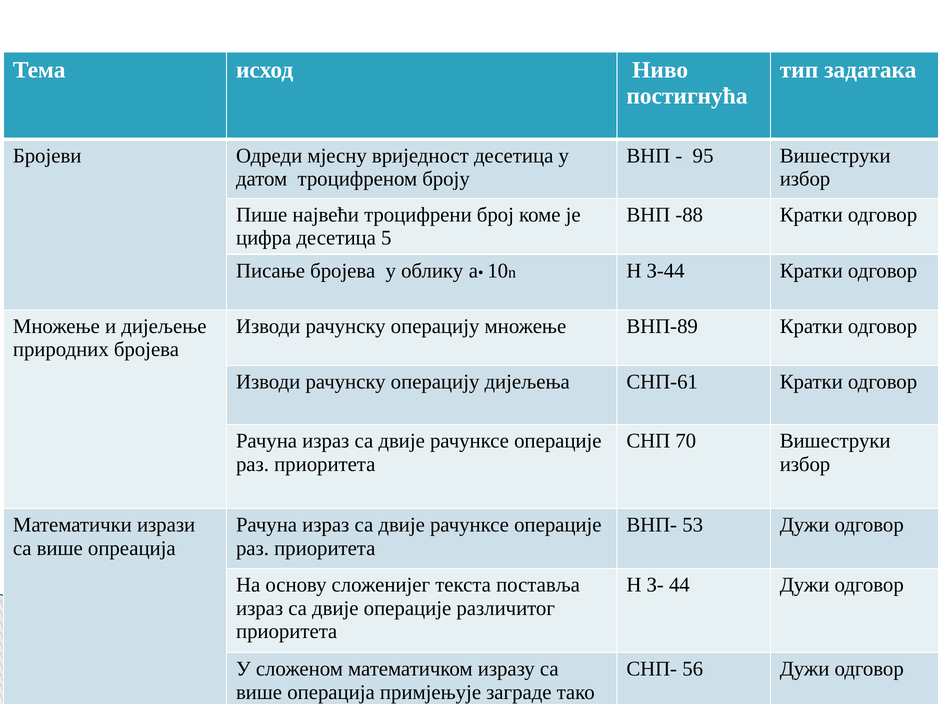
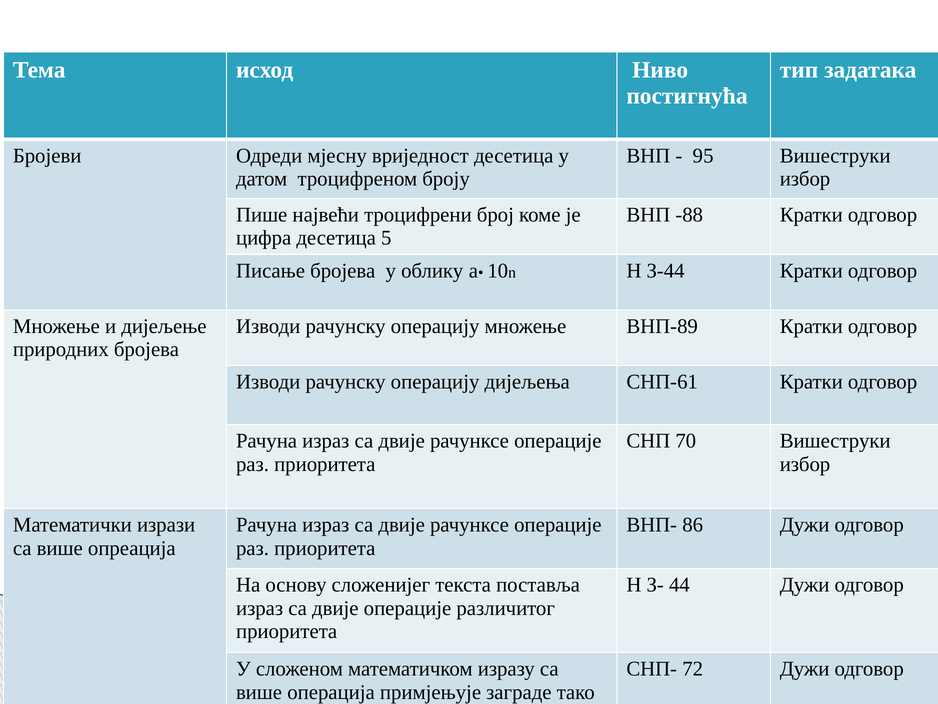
53: 53 -> 86 (693, 525)
56: 56 -> 72 (693, 669)
